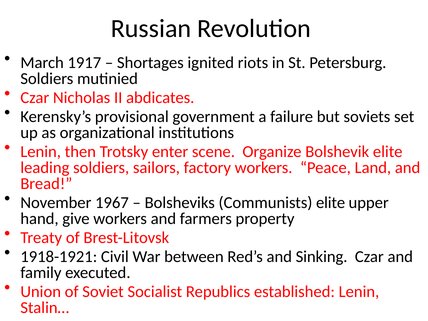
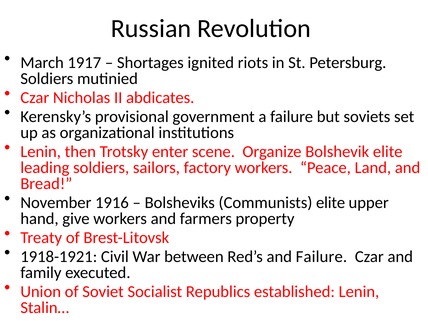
1967: 1967 -> 1916 (112, 203)
and Sinking: Sinking -> Failure (321, 257)
